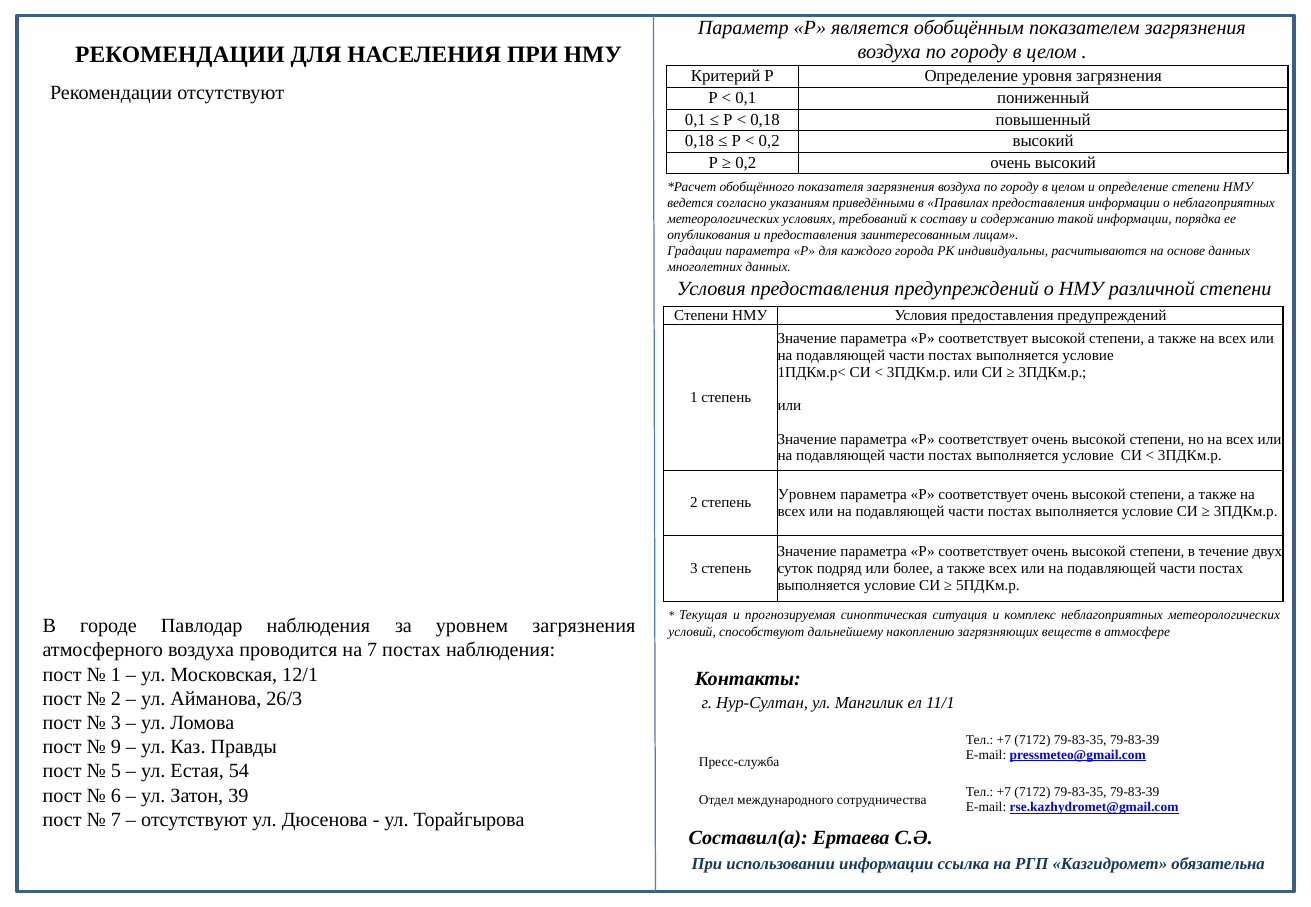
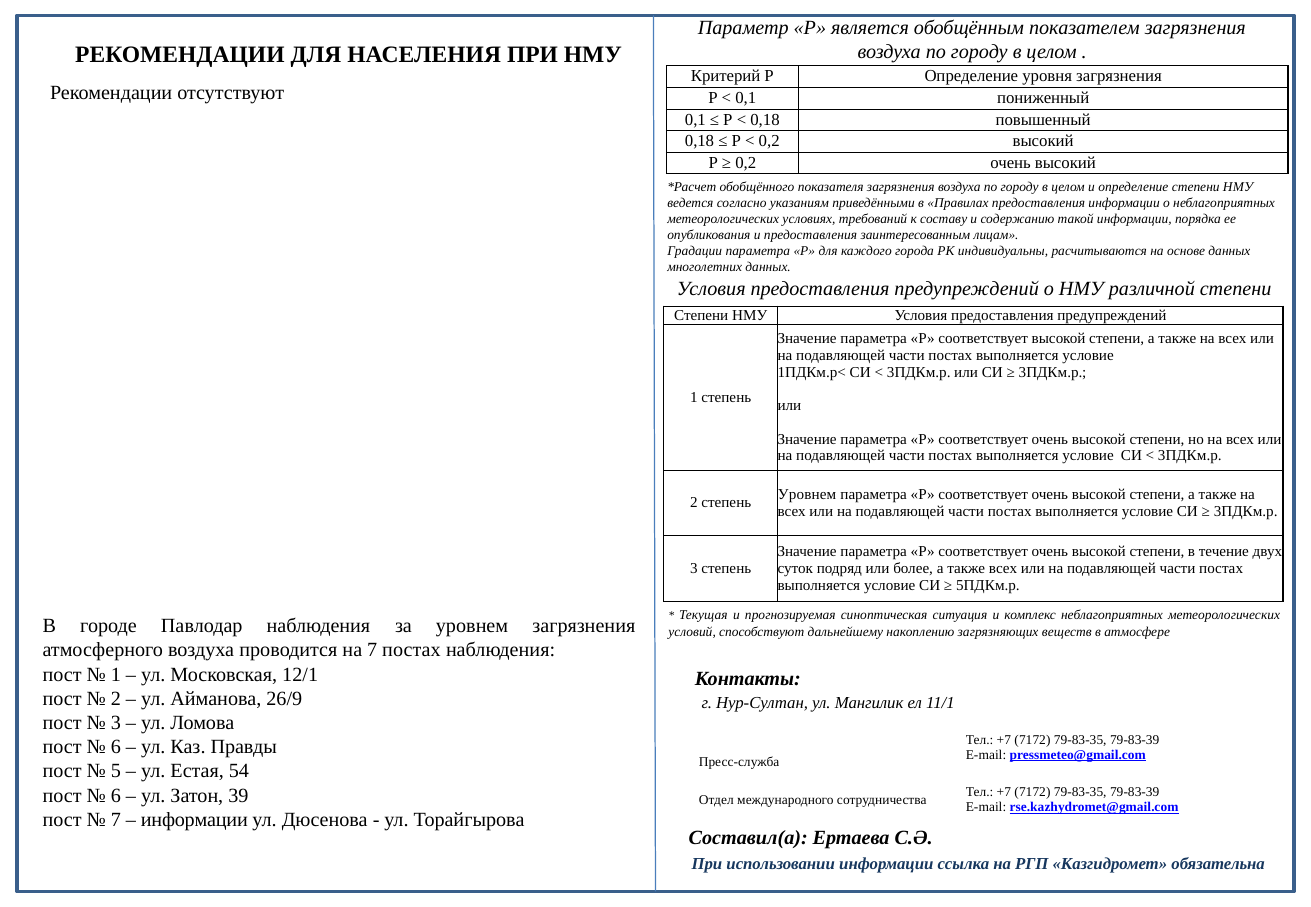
26/3: 26/3 -> 26/9 (284, 699)
9: 9 -> 6 (116, 748)
отсутствуют: отсутствуют -> информации (194, 820)
